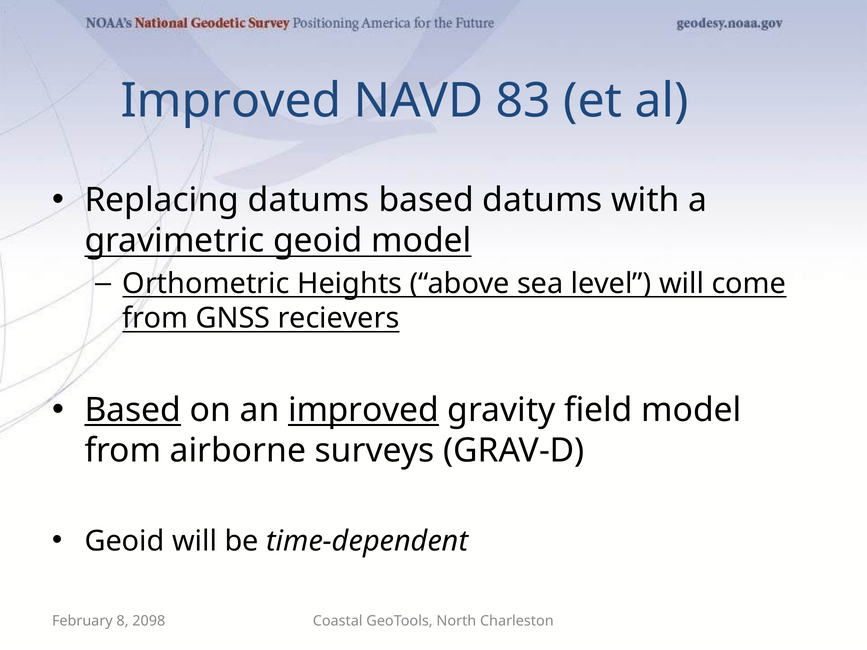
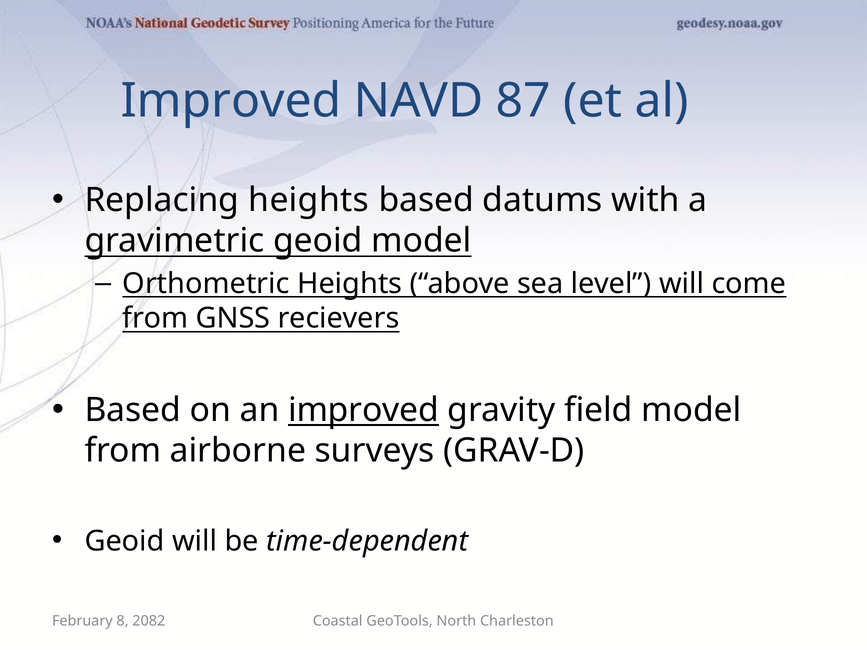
83: 83 -> 87 (523, 101)
Replacing datums: datums -> heights (309, 200)
Based underline: present -> none (133, 410)
2098: 2098 -> 2082 (149, 621)
